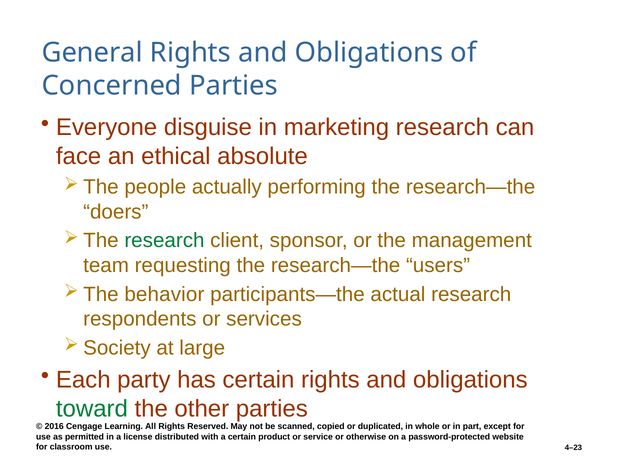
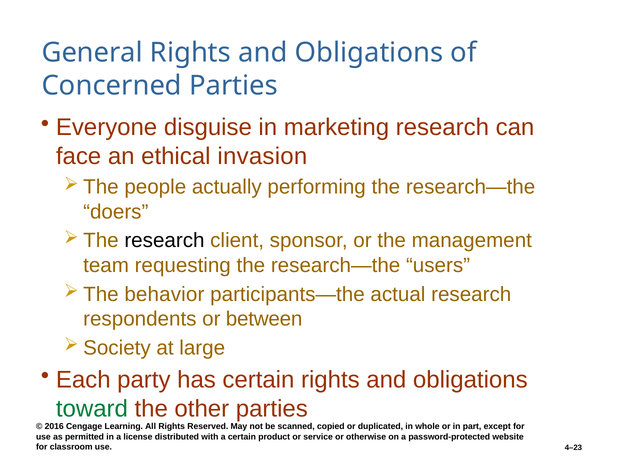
absolute: absolute -> invasion (262, 156)
research colour: green -> black (164, 240)
services: services -> between (264, 319)
